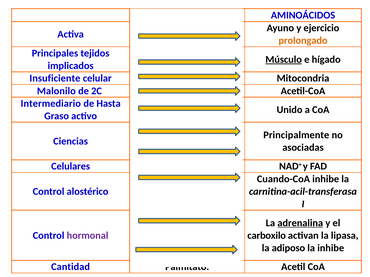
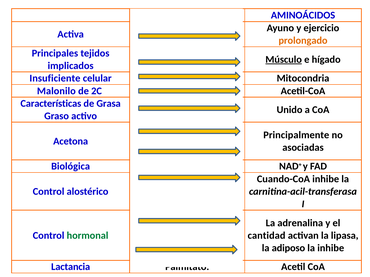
Intermediario: Intermediario -> Características (51, 104)
Hasta: Hasta -> Grasa (109, 104)
Ciencias: Ciencias -> Acetona (71, 141)
Celulares: Celulares -> Biológica (71, 167)
adrenalina underline: present -> none (300, 223)
hormonal colour: purple -> green (88, 236)
carboxilo: carboxilo -> cantidad (267, 236)
Cantidad: Cantidad -> Lactancia (71, 267)
